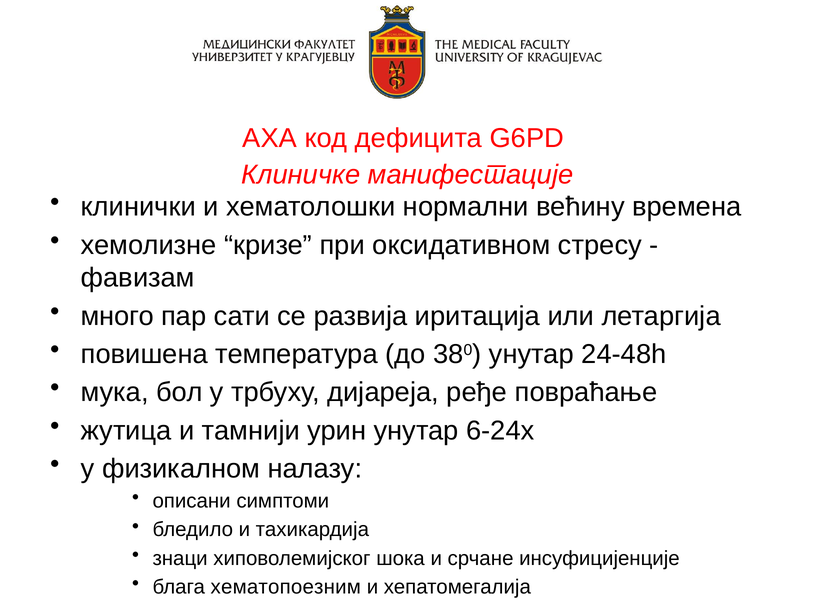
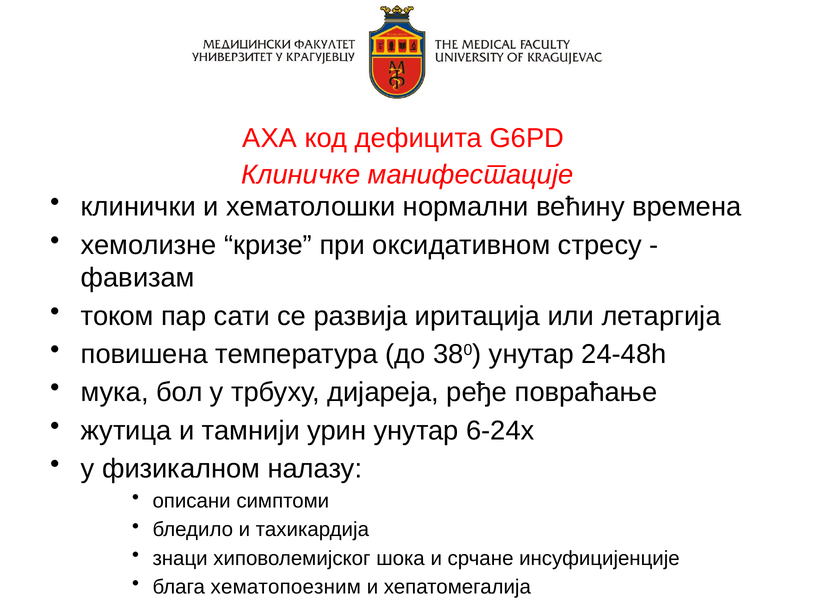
много: много -> током (117, 316)
